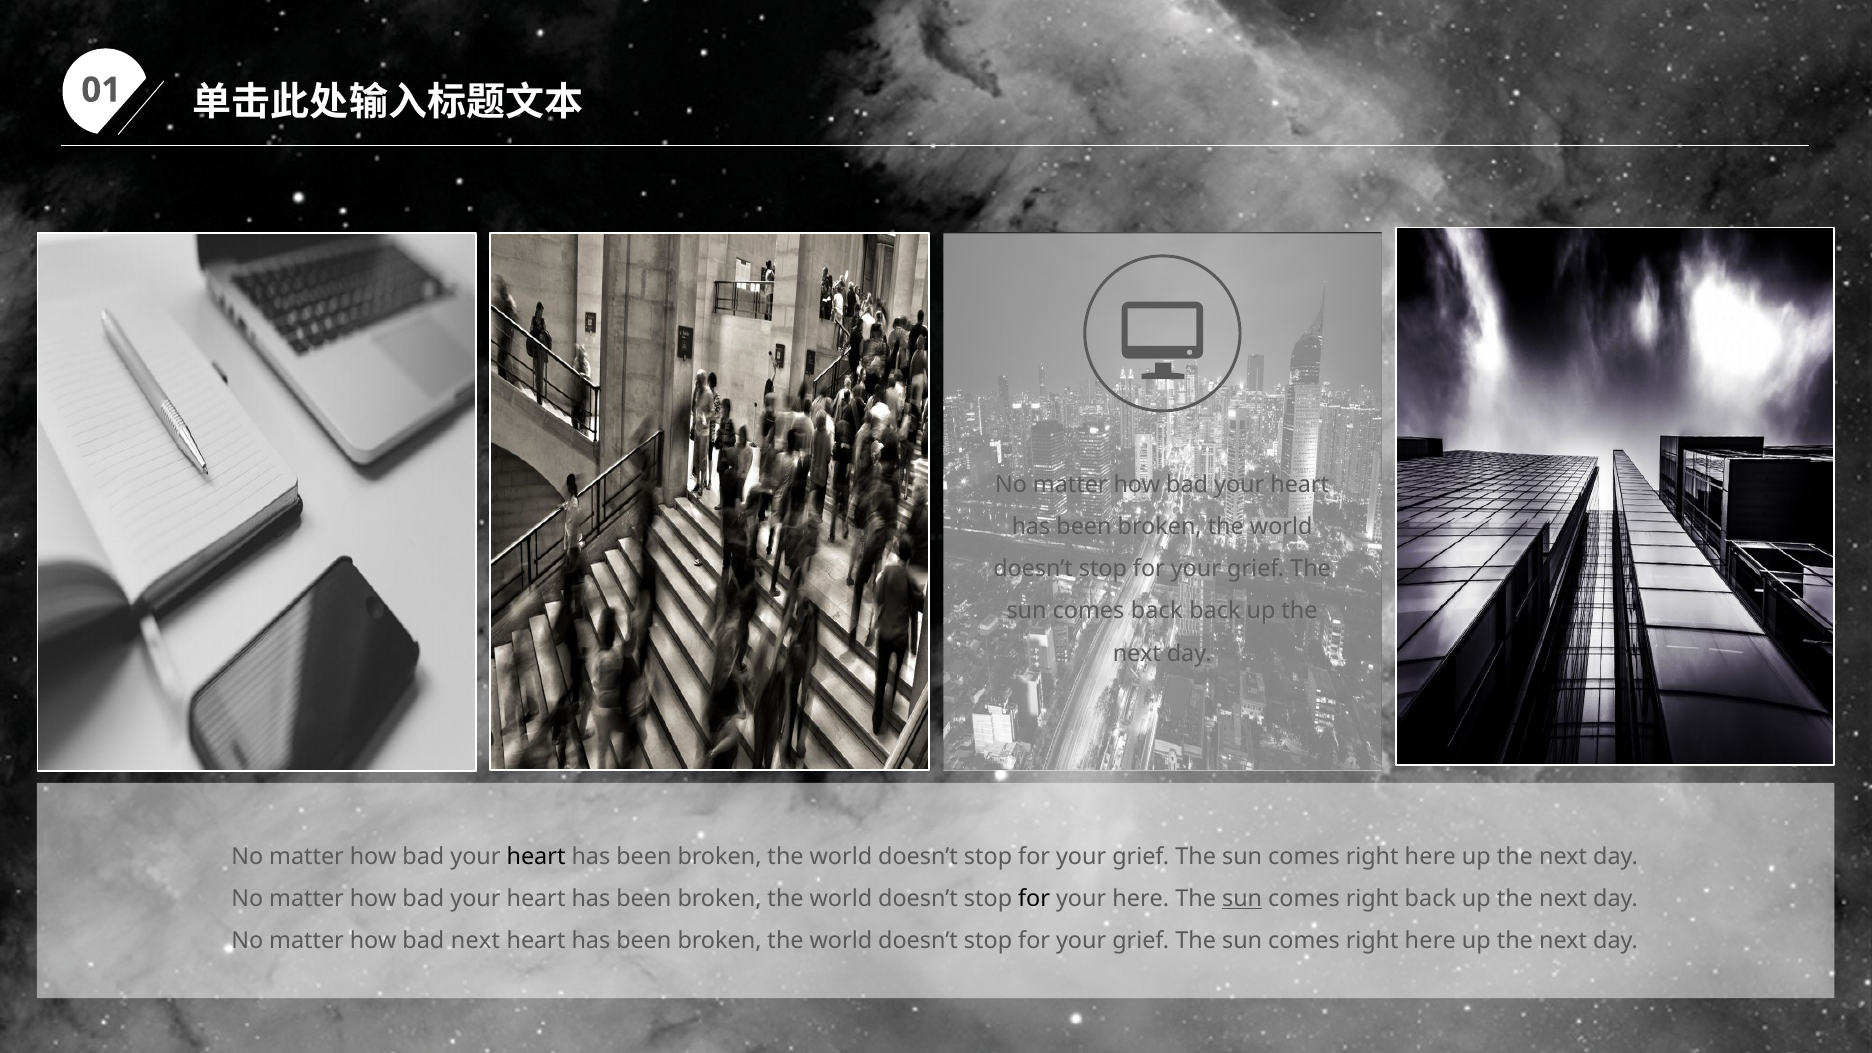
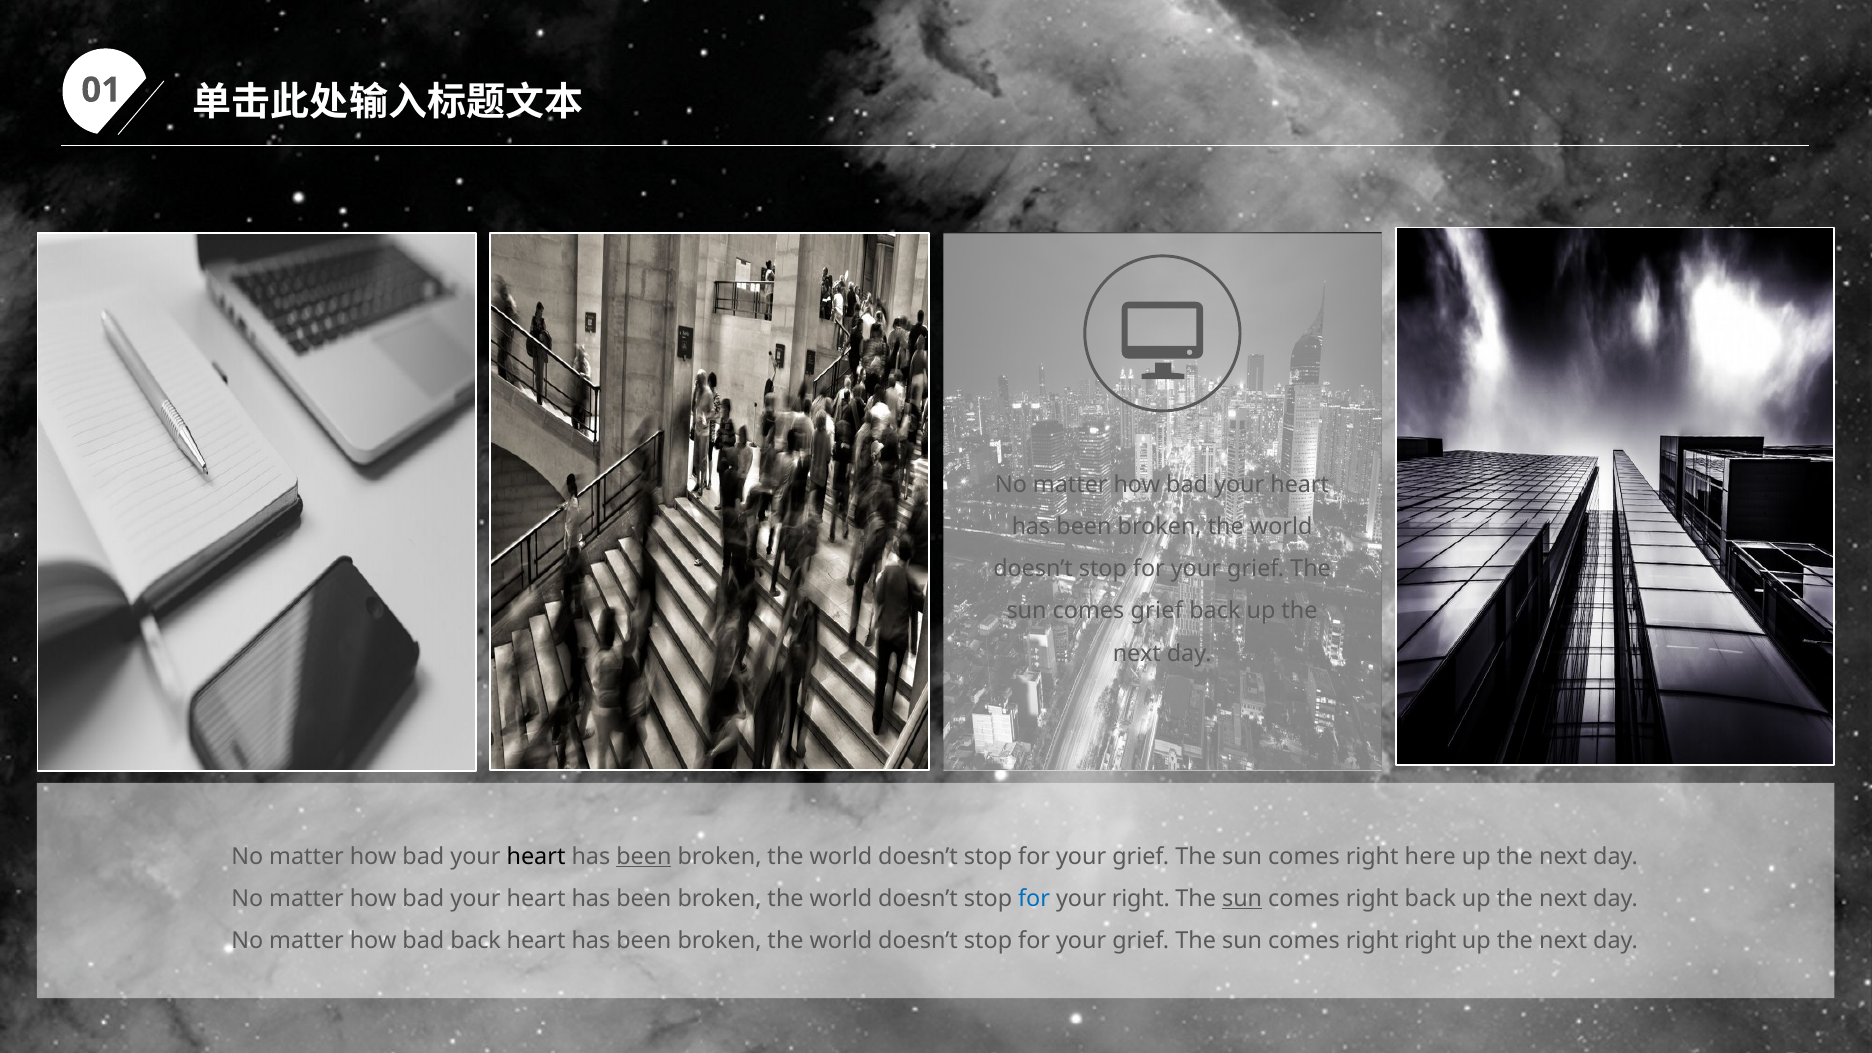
comes back: back -> grief (1157, 611)
been underline: none -> present (644, 856)
for colour: black -> blue (1034, 898)
your here: here -> right (1141, 898)
bad next: next -> back (476, 941)
here: here -> right (1430, 941)
